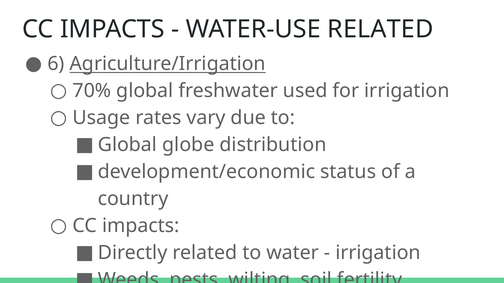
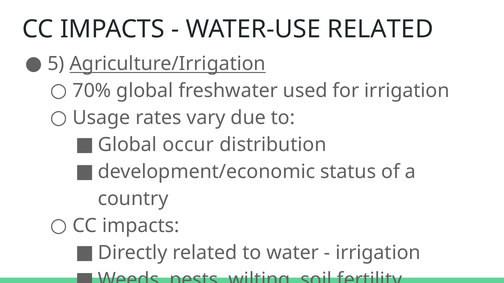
6: 6 -> 5 (56, 64)
globe: globe -> occur (188, 145)
